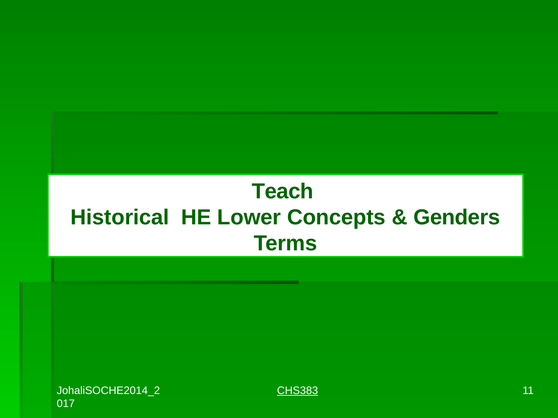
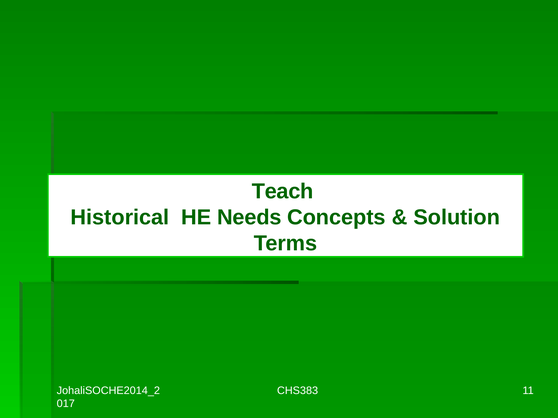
Lower: Lower -> Needs (249, 218)
Genders: Genders -> Solution (457, 218)
CHS383 underline: present -> none (298, 391)
